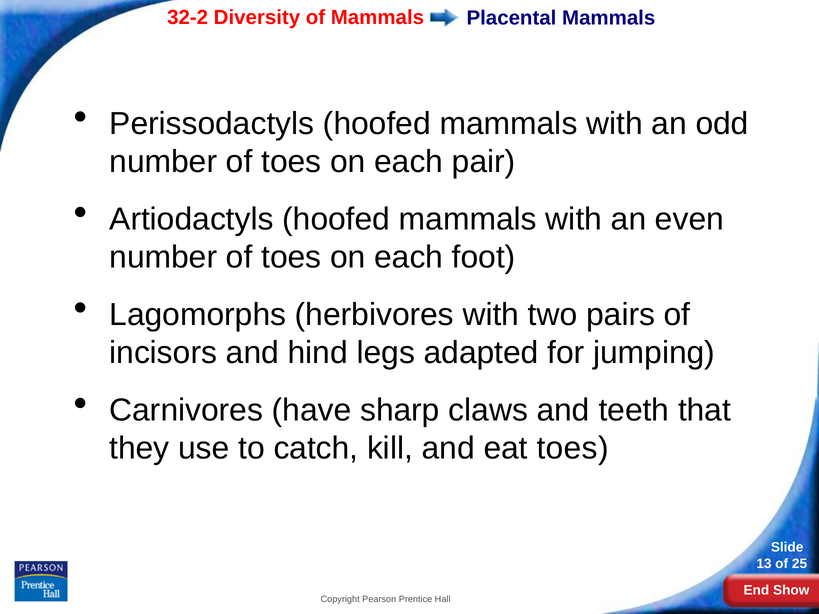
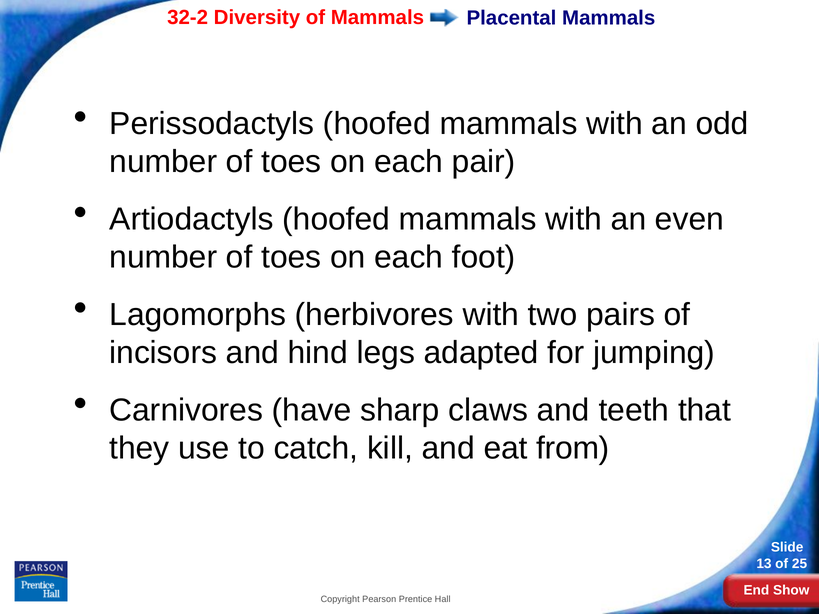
eat toes: toes -> from (573, 449)
